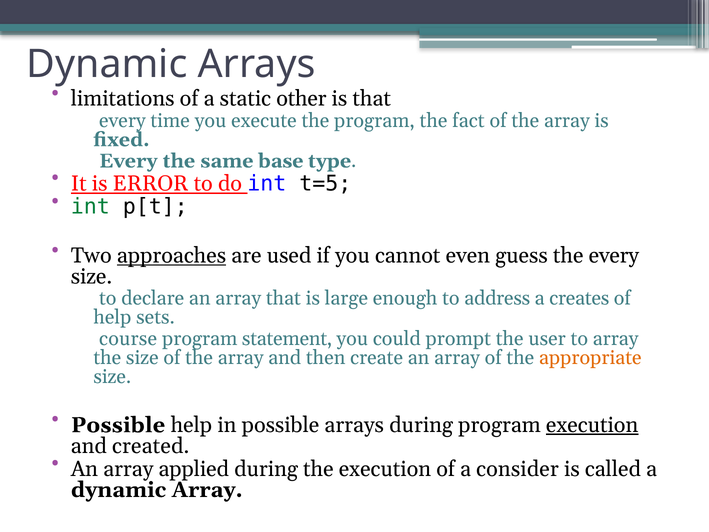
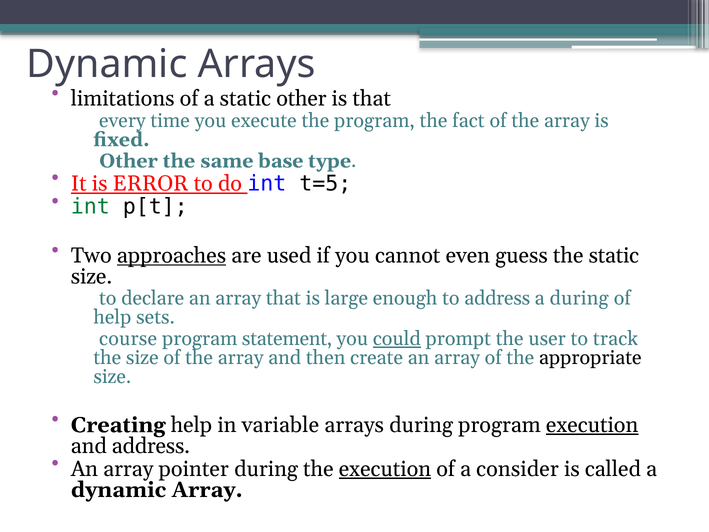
Every: Every -> Other (128, 161)
the every: every -> static (614, 256)
a creates: creates -> during (579, 298)
could underline: none -> present (397, 339)
to array: array -> track (615, 339)
appropriate colour: orange -> black (590, 357)
Possible: Possible -> Creating (118, 425)
in possible: possible -> variable (280, 425)
and created: created -> address (151, 446)
applied: applied -> pointer (194, 469)
execution underline: none -> present (385, 469)
